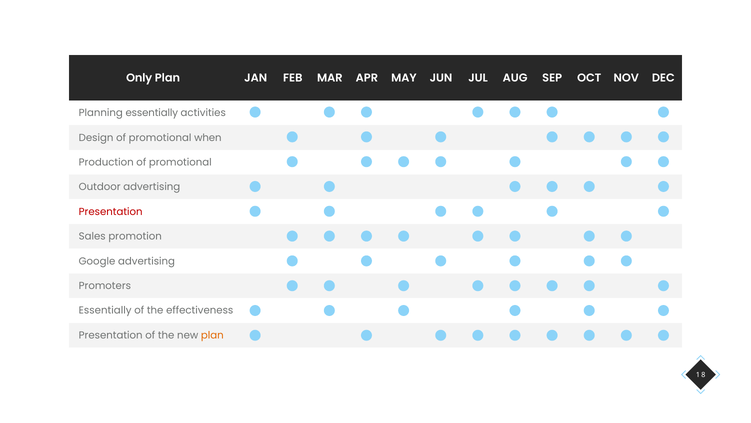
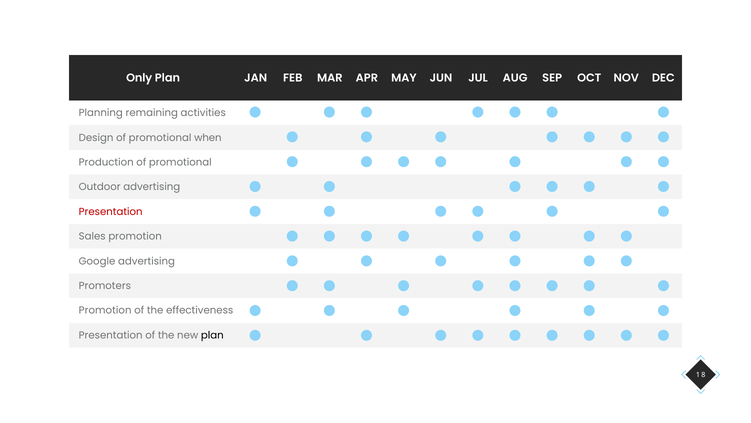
Planning essentially: essentially -> remaining (152, 113)
Essentially: Essentially -> Promotion (105, 310)
plan colour: orange -> black (212, 335)
